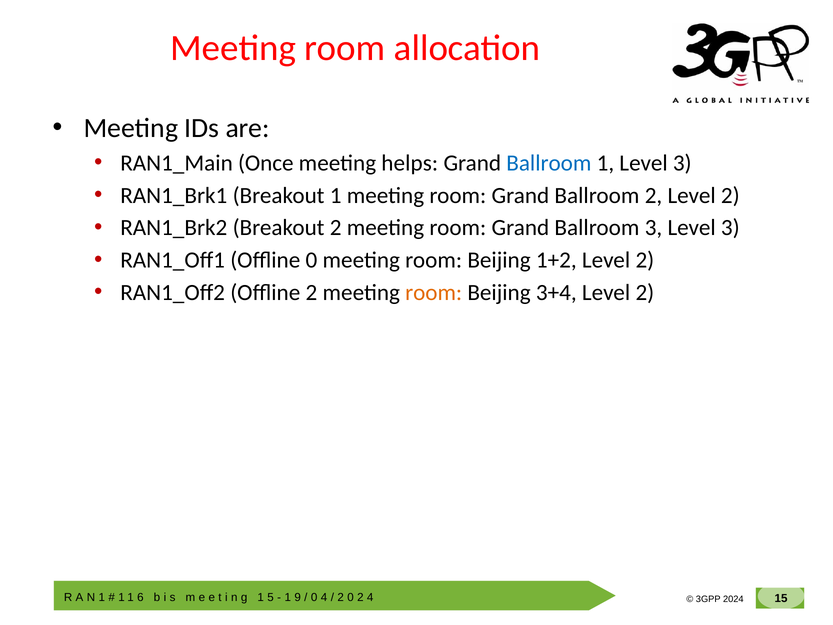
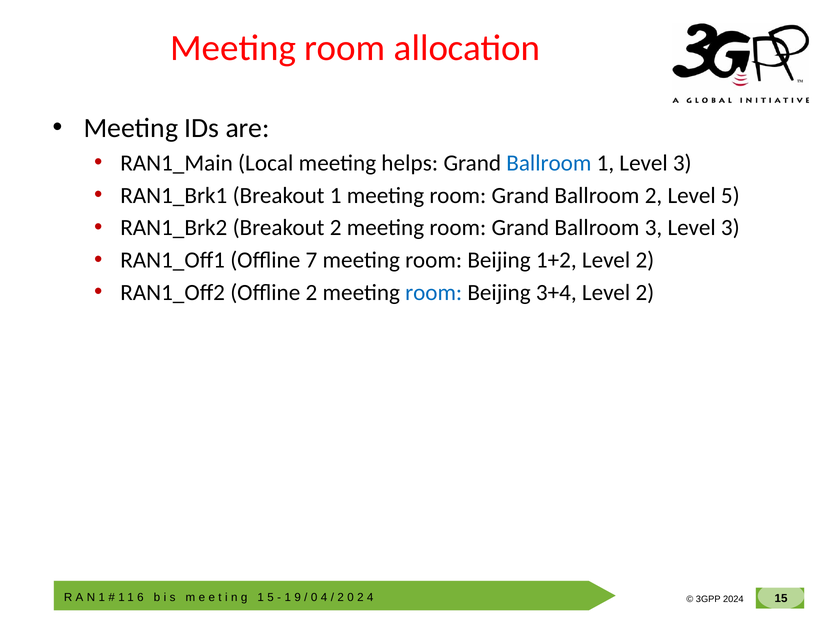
Once: Once -> Local (266, 163)
2 Level 2: 2 -> 5 (730, 195)
Offline 0: 0 -> 7 (311, 260)
room colour: orange -> blue (434, 293)
